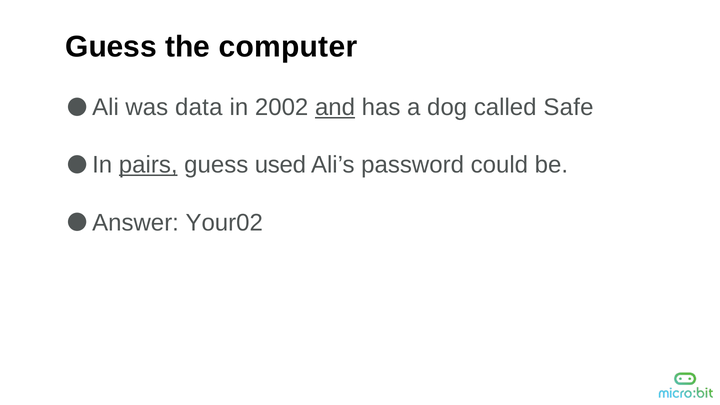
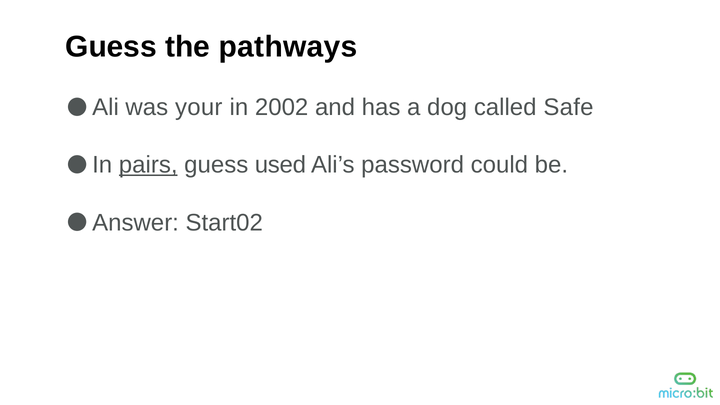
computer: computer -> pathways (288, 47)
data: data -> your (199, 107)
and underline: present -> none (335, 107)
Your02: Your02 -> Start02 (224, 223)
